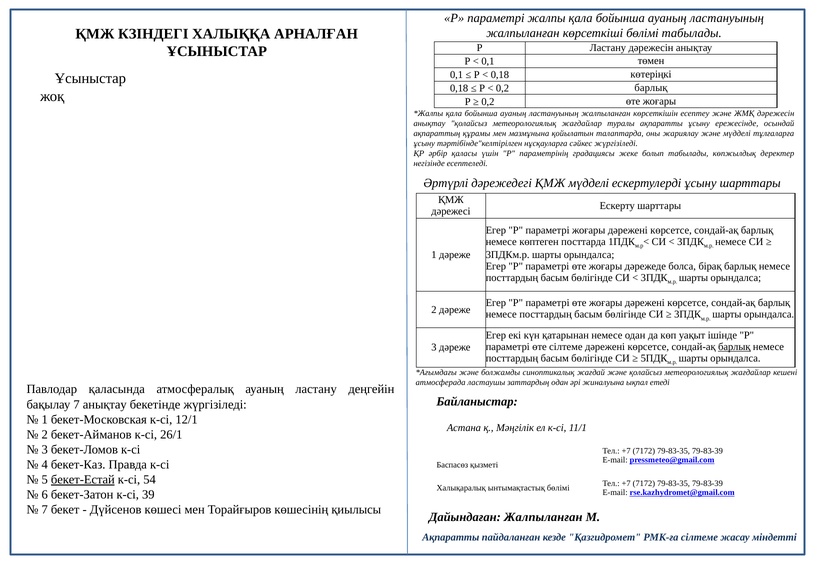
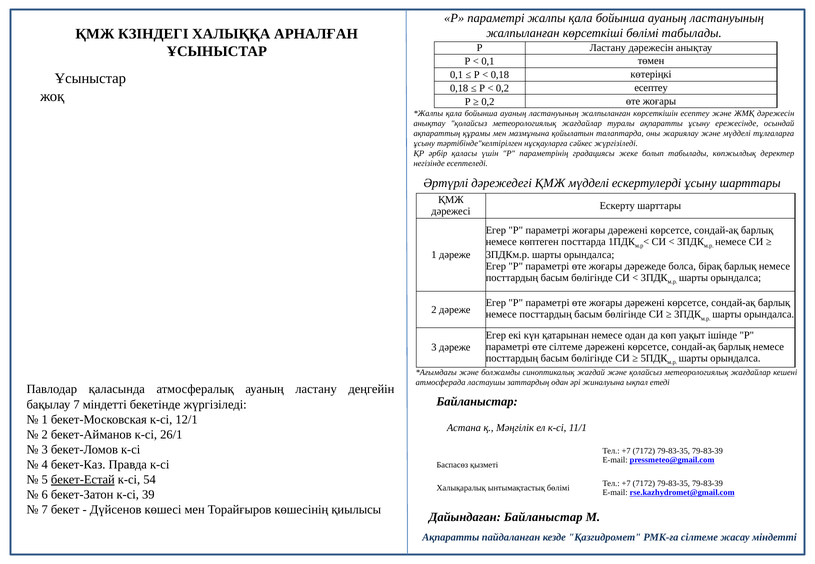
0,2 барлық: барлық -> есептеу (651, 88)
барлық underline: present -> none (734, 347)
7 анықтау: анықтау -> міндетті (105, 405)
Дайындаған Жалпыланған: Жалпыланған -> Байланыстар (543, 517)
